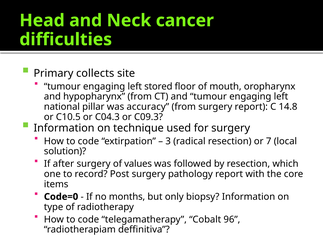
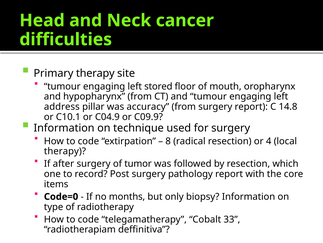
Primary collects: collects -> therapy (95, 73)
national: national -> address (62, 106)
C10.5: C10.5 -> C10.1 (68, 117)
C04.3: C04.3 -> C04.9 (107, 117)
C09.3: C09.3 -> C09.9 (148, 117)
3: 3 -> 8 (168, 141)
7: 7 -> 4 (269, 141)
solution: solution -> therapy (65, 151)
values: values -> tumor (138, 163)
96: 96 -> 33 (232, 219)
